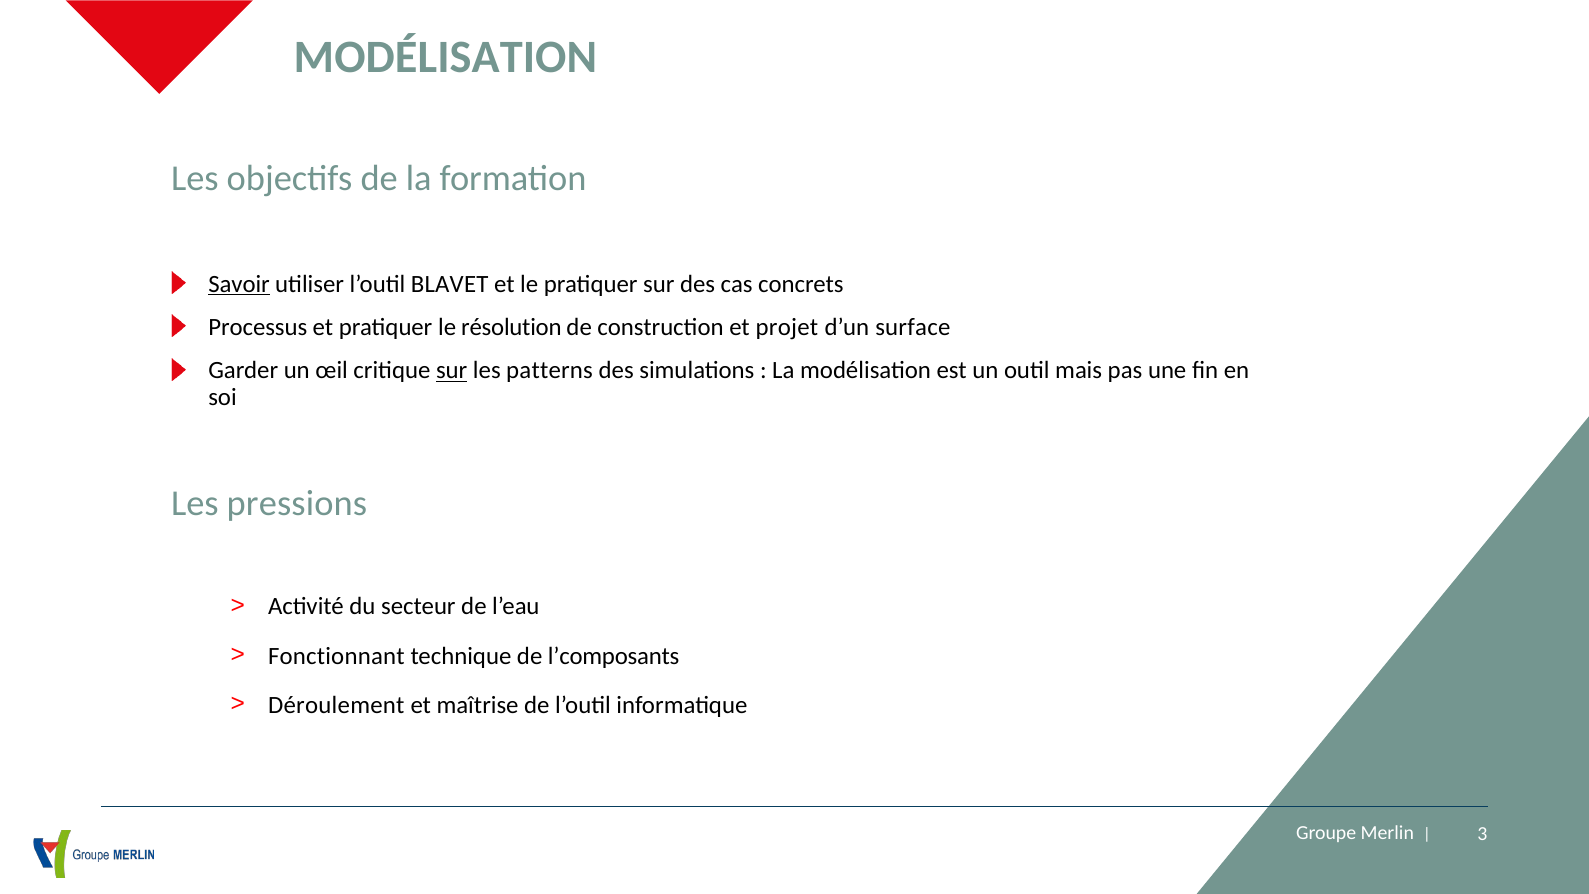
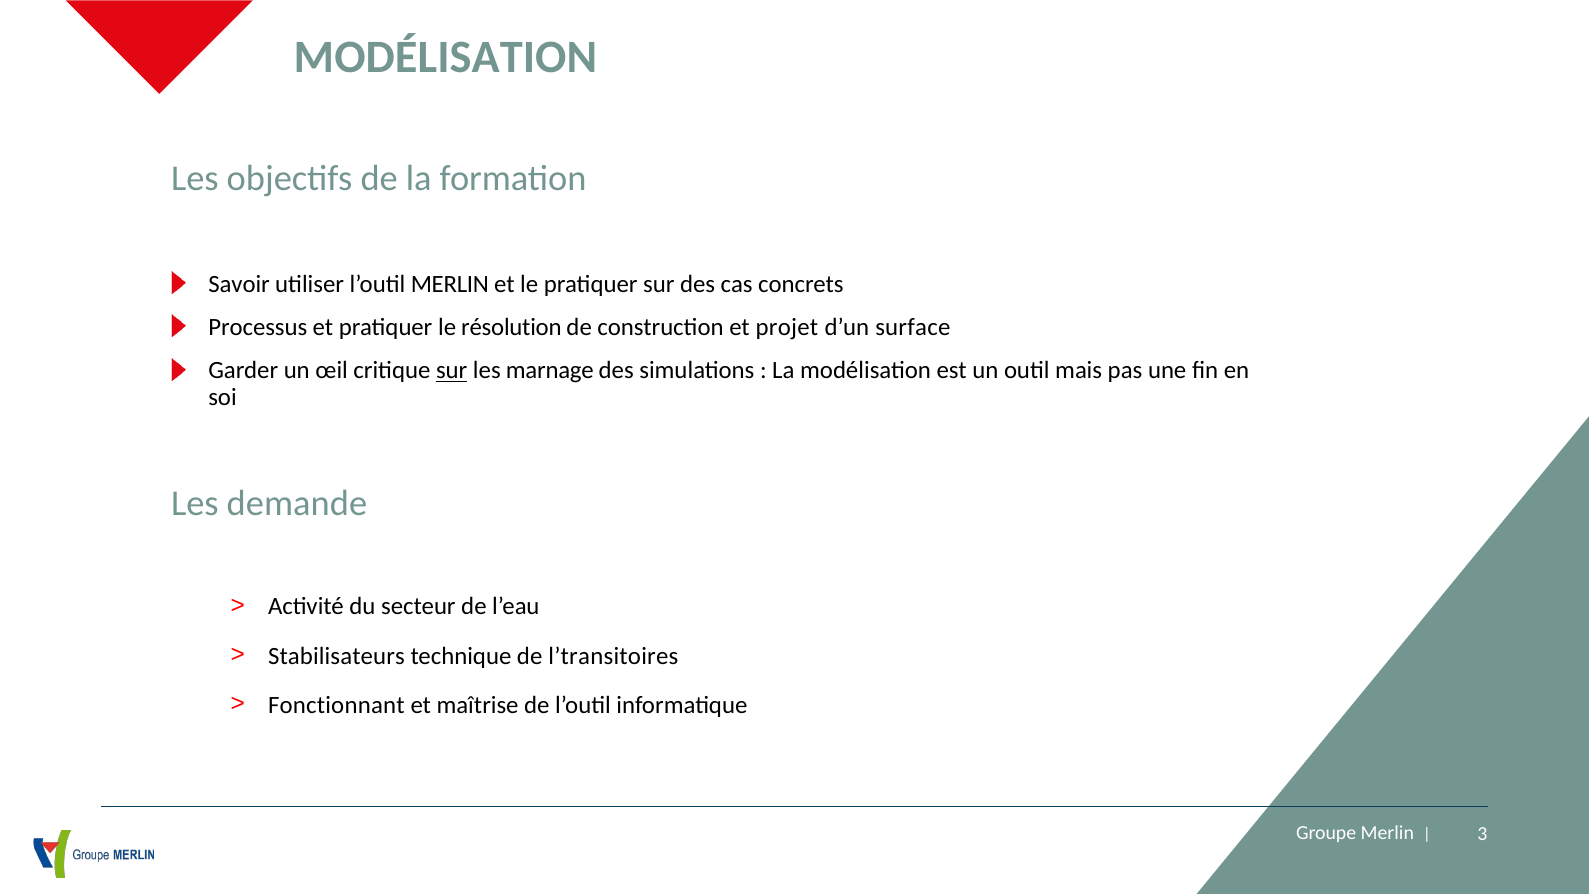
Savoir underline: present -> none (239, 284)
l’outil BLAVET: BLAVET -> MERLIN (450, 284)
patterns: patterns -> marnage (550, 371)
pressions: pressions -> demande (297, 503)
Fonctionnant: Fonctionnant -> Stabilisateurs (336, 656)
l’composants: l’composants -> l’transitoires (613, 656)
Déroulement: Déroulement -> Fonctionnant (336, 705)
